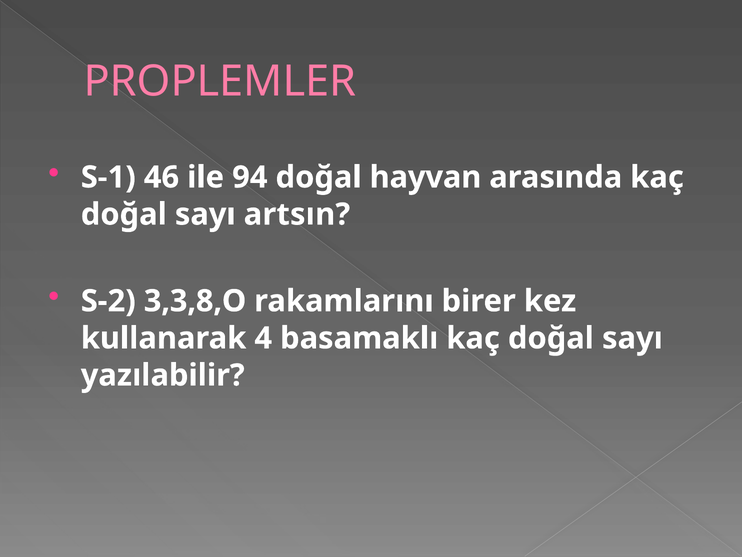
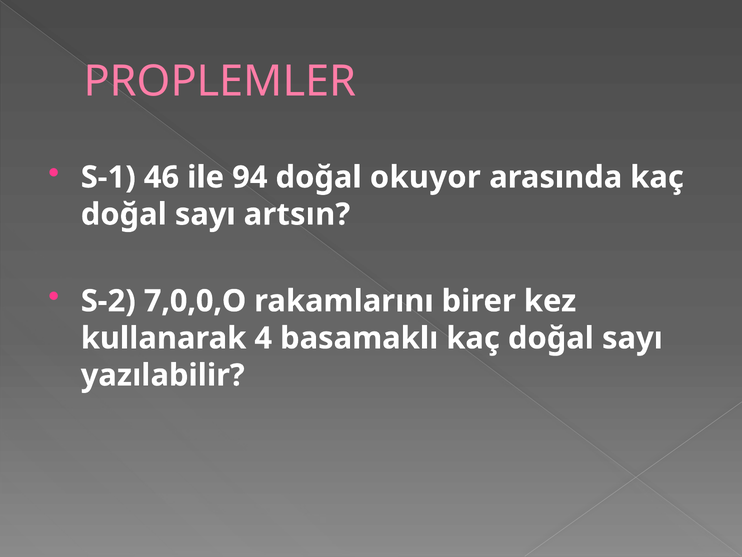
hayvan: hayvan -> okuyor (425, 177)
3,3,8,O: 3,3,8,O -> 7,0,0,O (195, 301)
